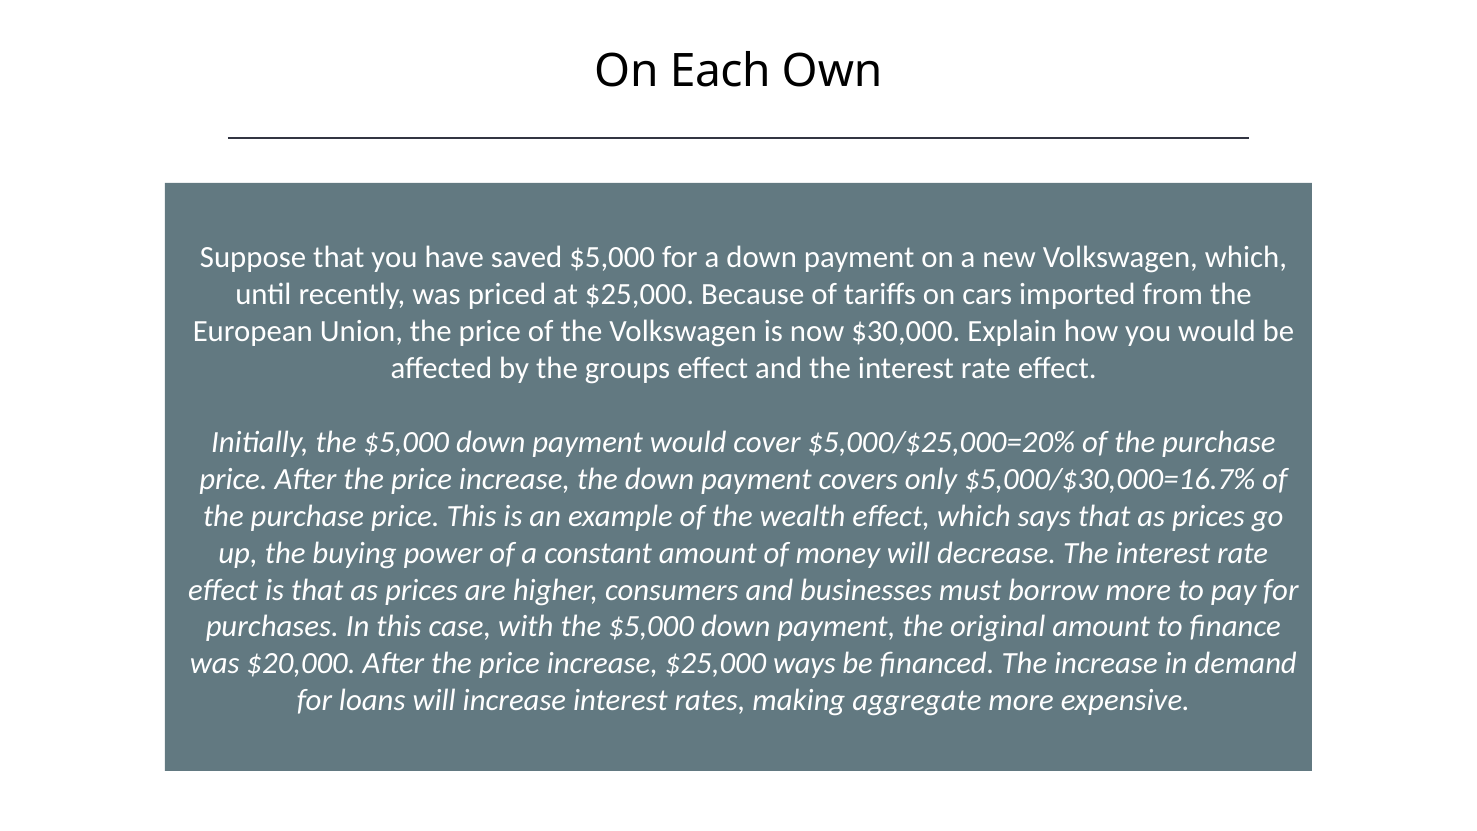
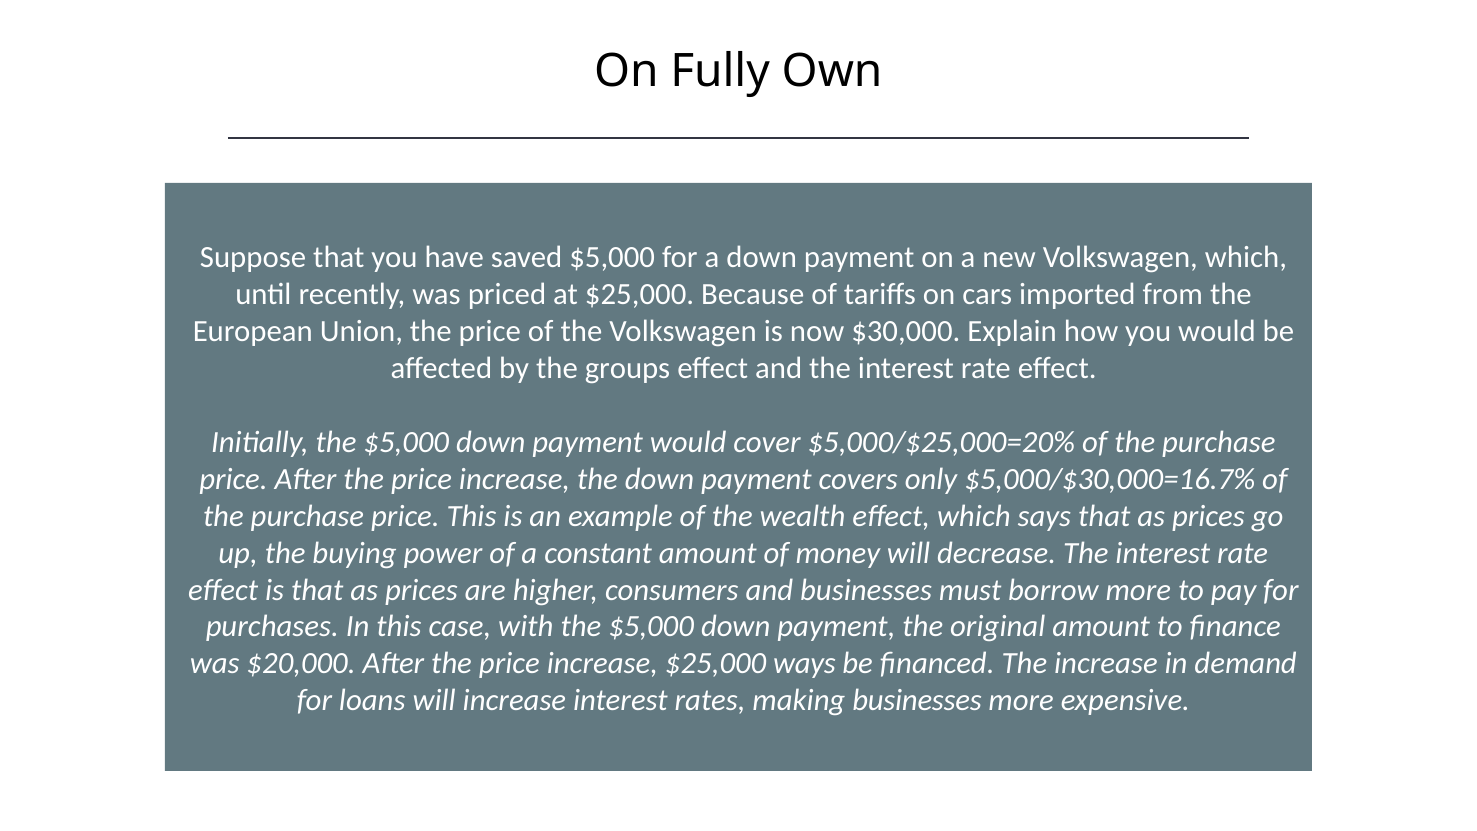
Each: Each -> Fully (720, 71)
making aggregate: aggregate -> businesses (917, 701)
